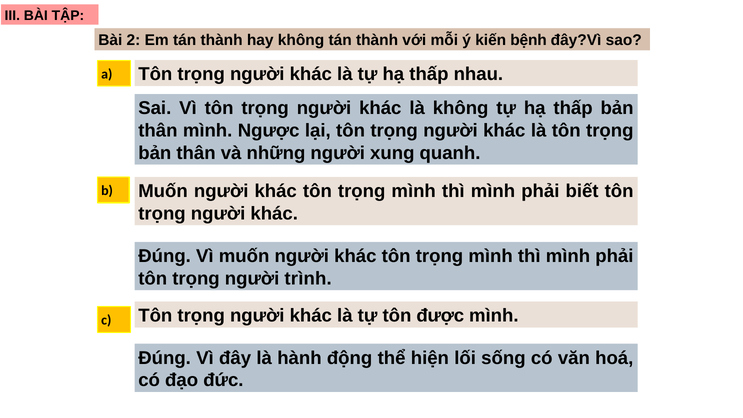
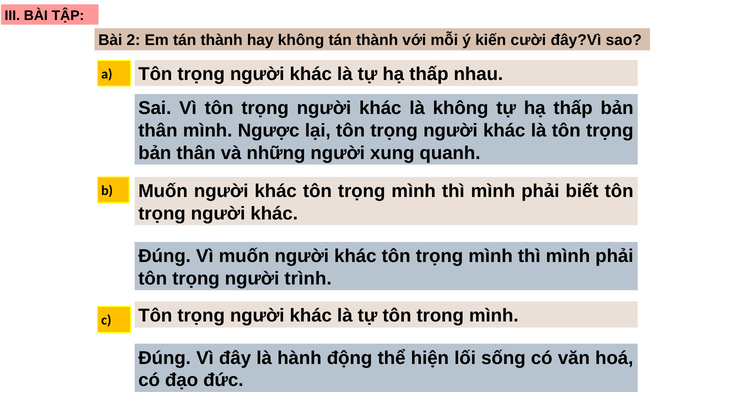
bệnh: bệnh -> cười (528, 40)
được: được -> trong (440, 316)
